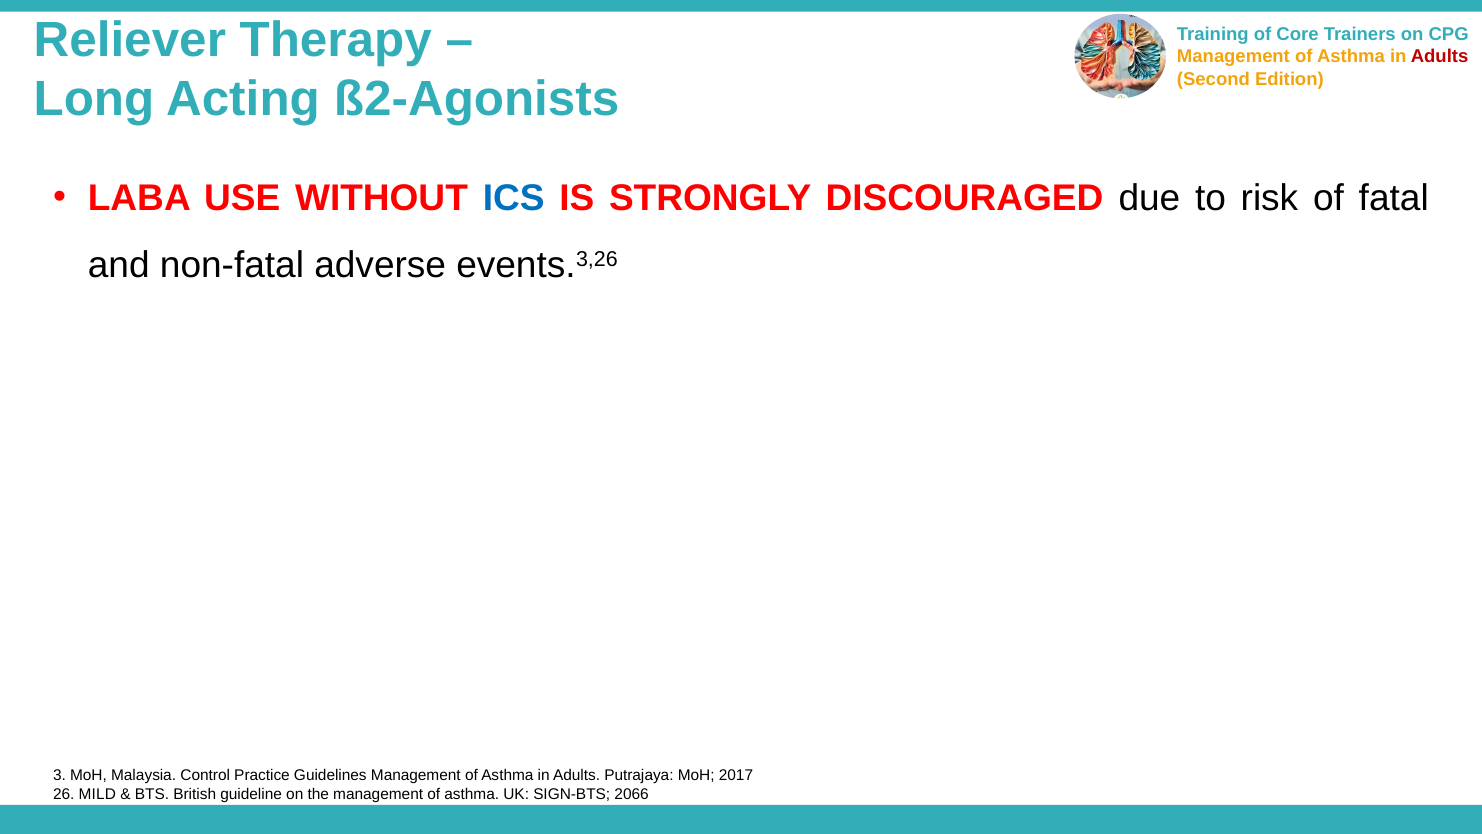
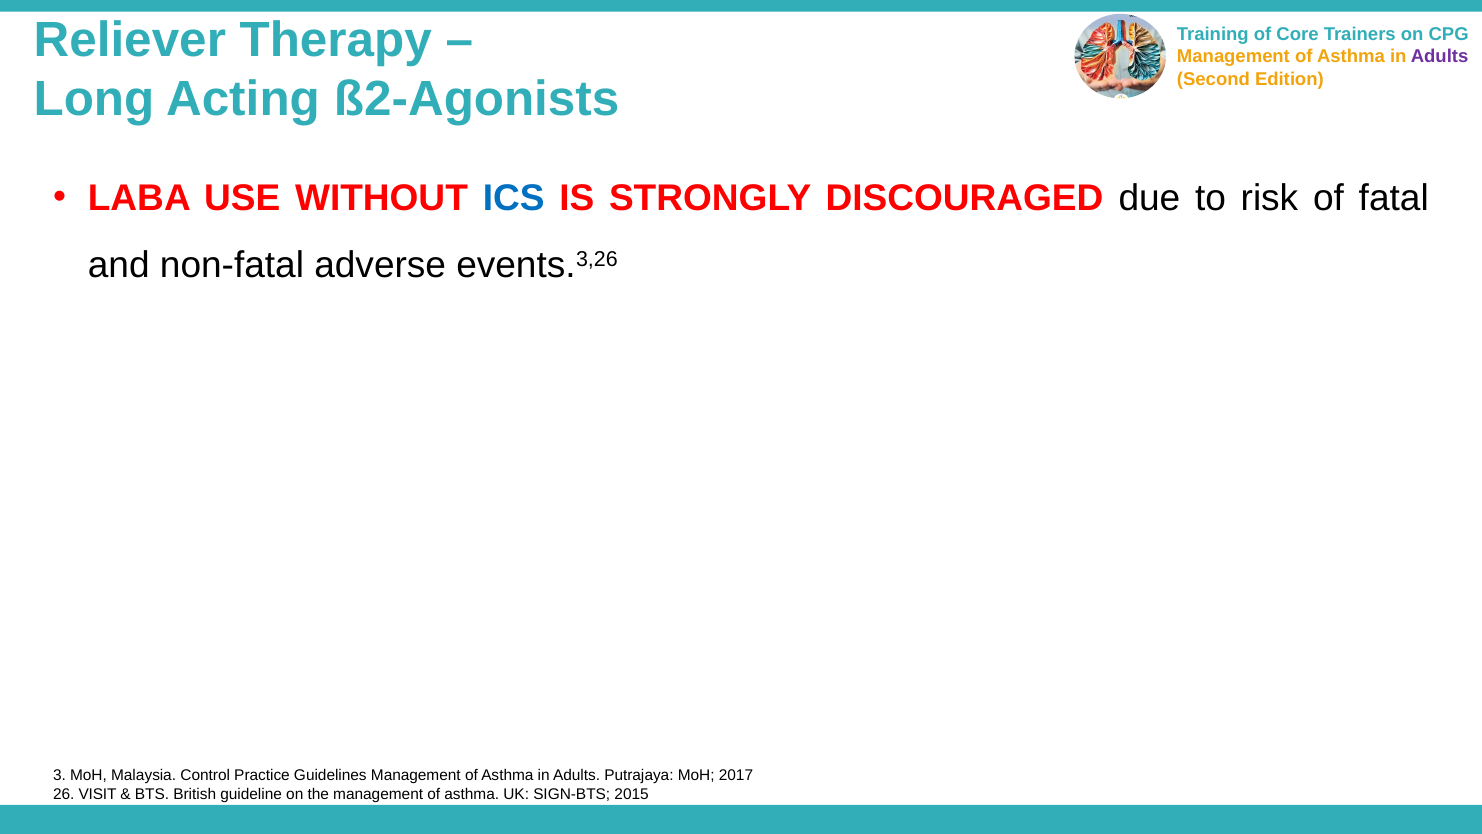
Adults colour: red -> purple (1440, 57)
MILD: MILD -> VISIT (97, 794)
2066: 2066 -> 2015 (632, 794)
